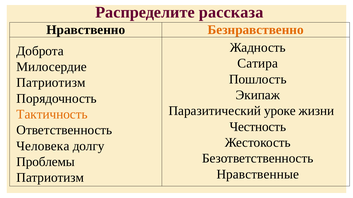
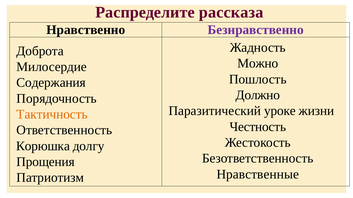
Безнравственно colour: orange -> purple (256, 30)
Сатира: Сатира -> Можно (258, 64)
Патриотизм: Патриотизм -> Содержания (51, 83)
Экипаж: Экипаж -> Должно (258, 95)
Человека: Человека -> Корюшка (43, 146)
Проблемы: Проблемы -> Прощения (46, 162)
